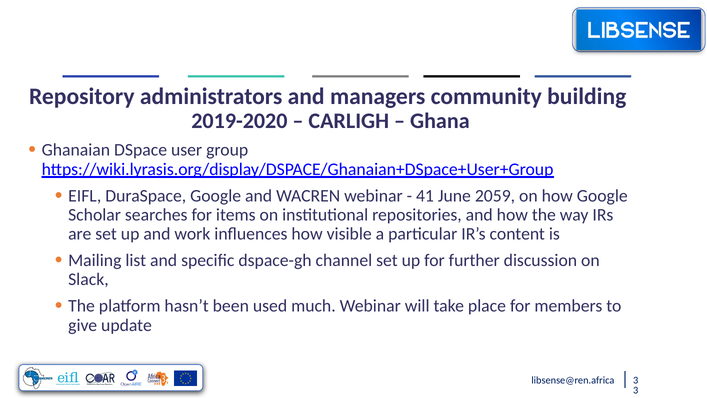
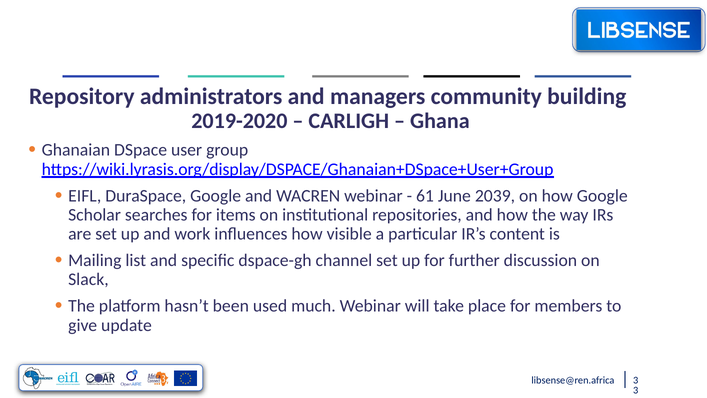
41: 41 -> 61 (425, 196)
2059: 2059 -> 2039 (495, 196)
